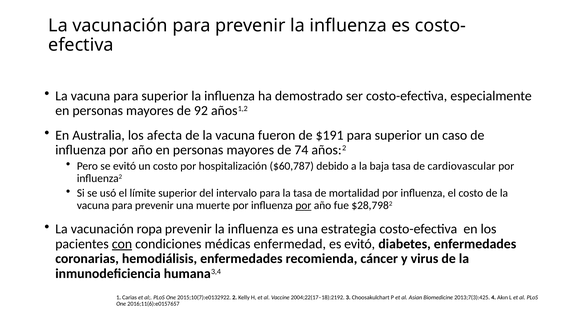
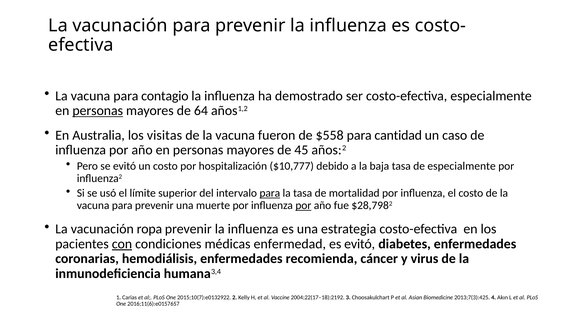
vacuna para superior: superior -> contagio (165, 96)
personas underline: none -> present (98, 111)
92: 92 -> 64 (201, 111)
afecta: afecta -> visitas (164, 135)
$191: $191 -> $558 (330, 135)
superior: superior -> cantidad (398, 135)
74: 74 -> 45 (301, 150)
$60,787: $60,787 -> $10,777 (292, 166)
de cardiovascular: cardiovascular -> especialmente (462, 166)
para underline: none -> present (270, 193)
